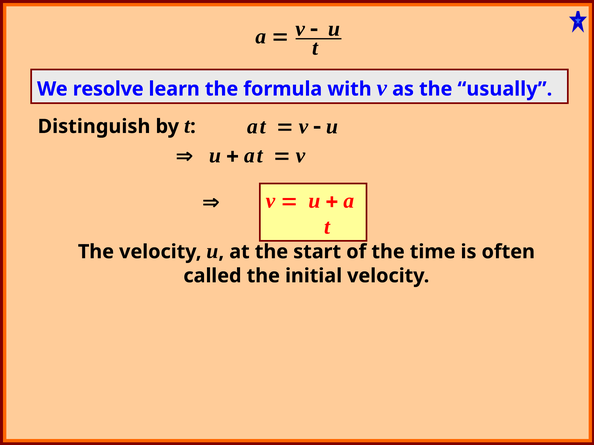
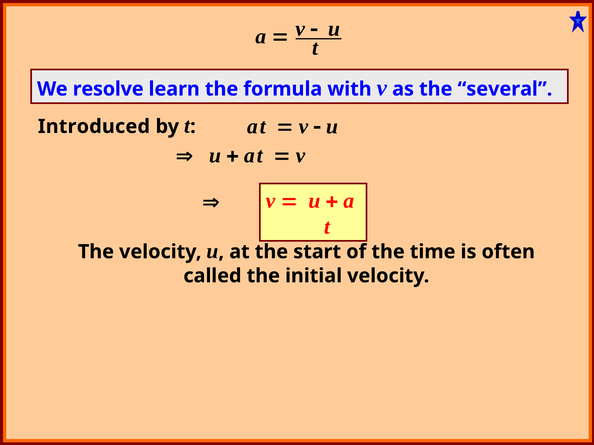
usually: usually -> several (505, 89)
Distinguish: Distinguish -> Introduced (94, 127)
